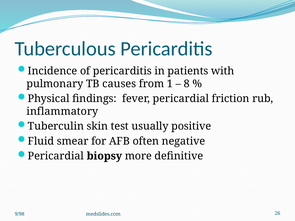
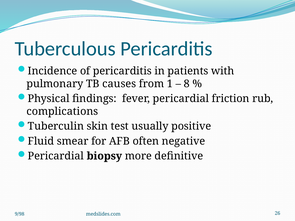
inflammatory: inflammatory -> complications (62, 111)
